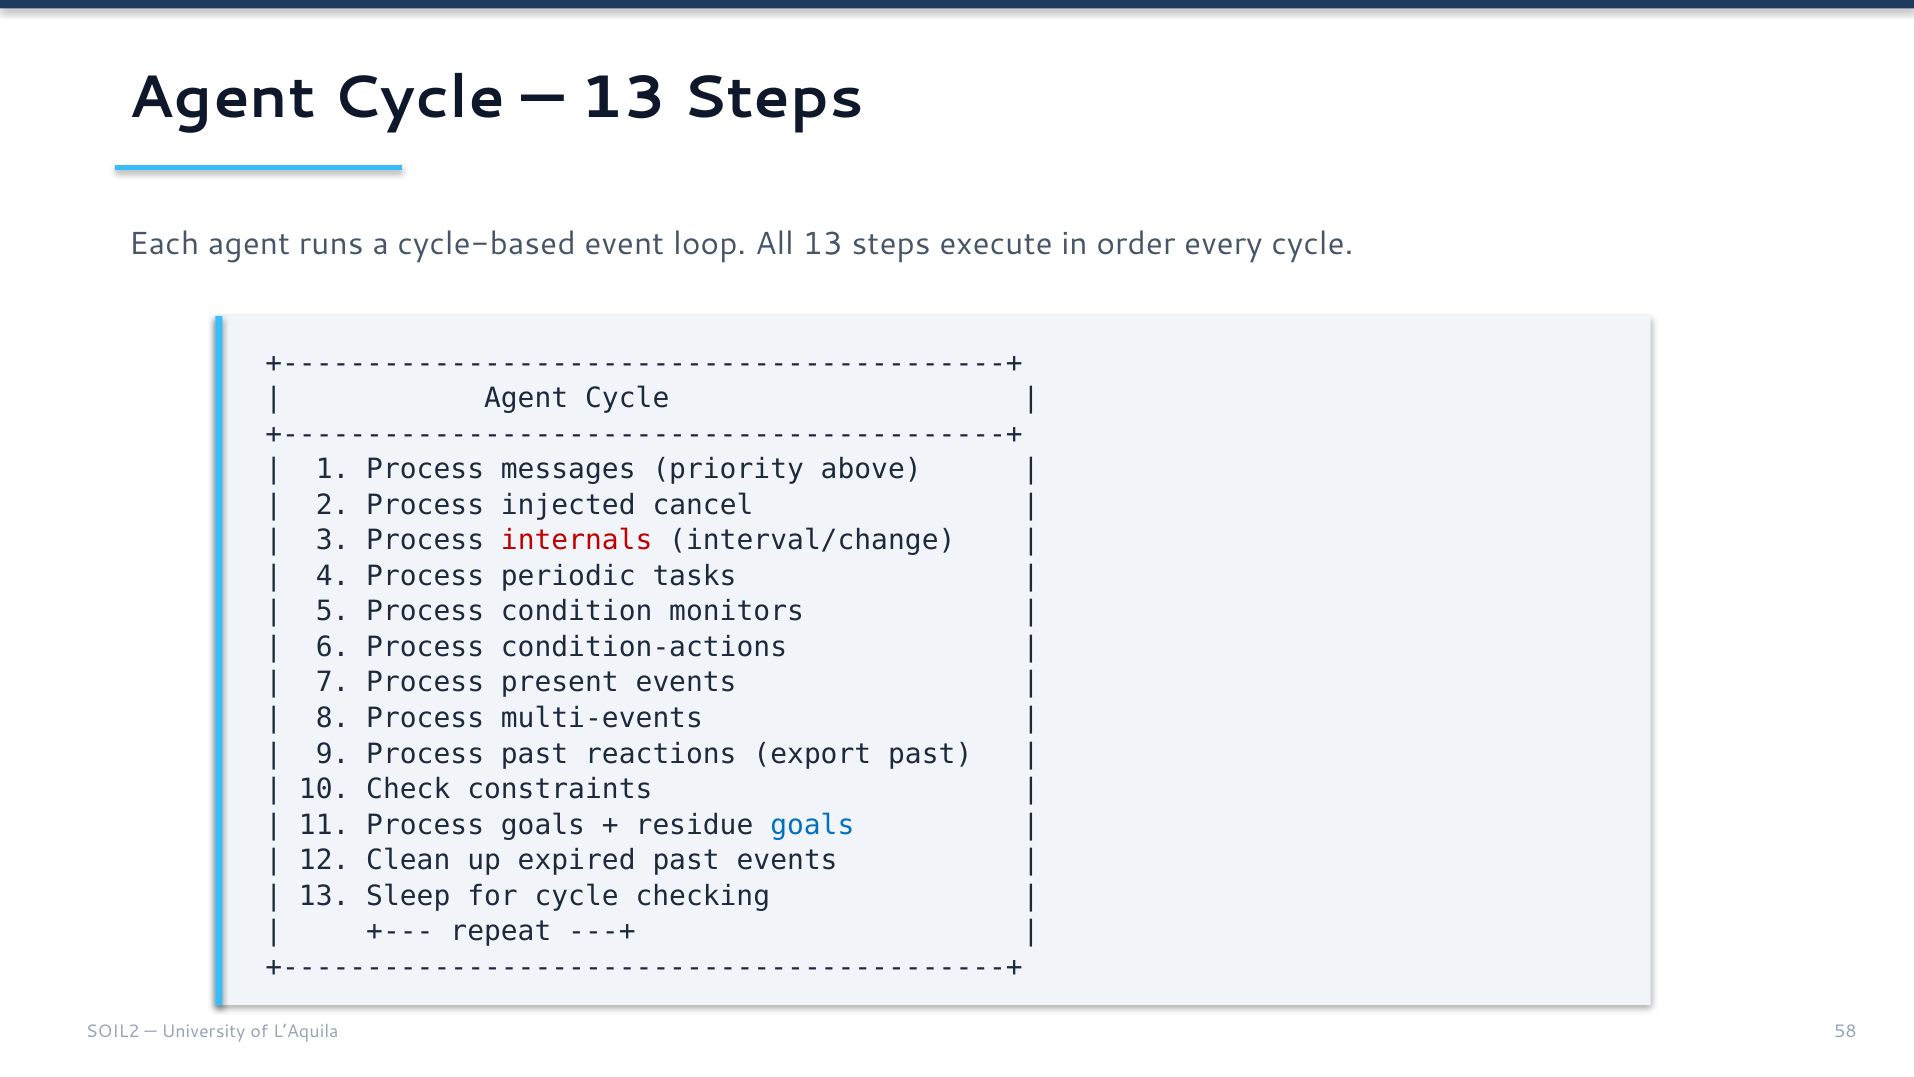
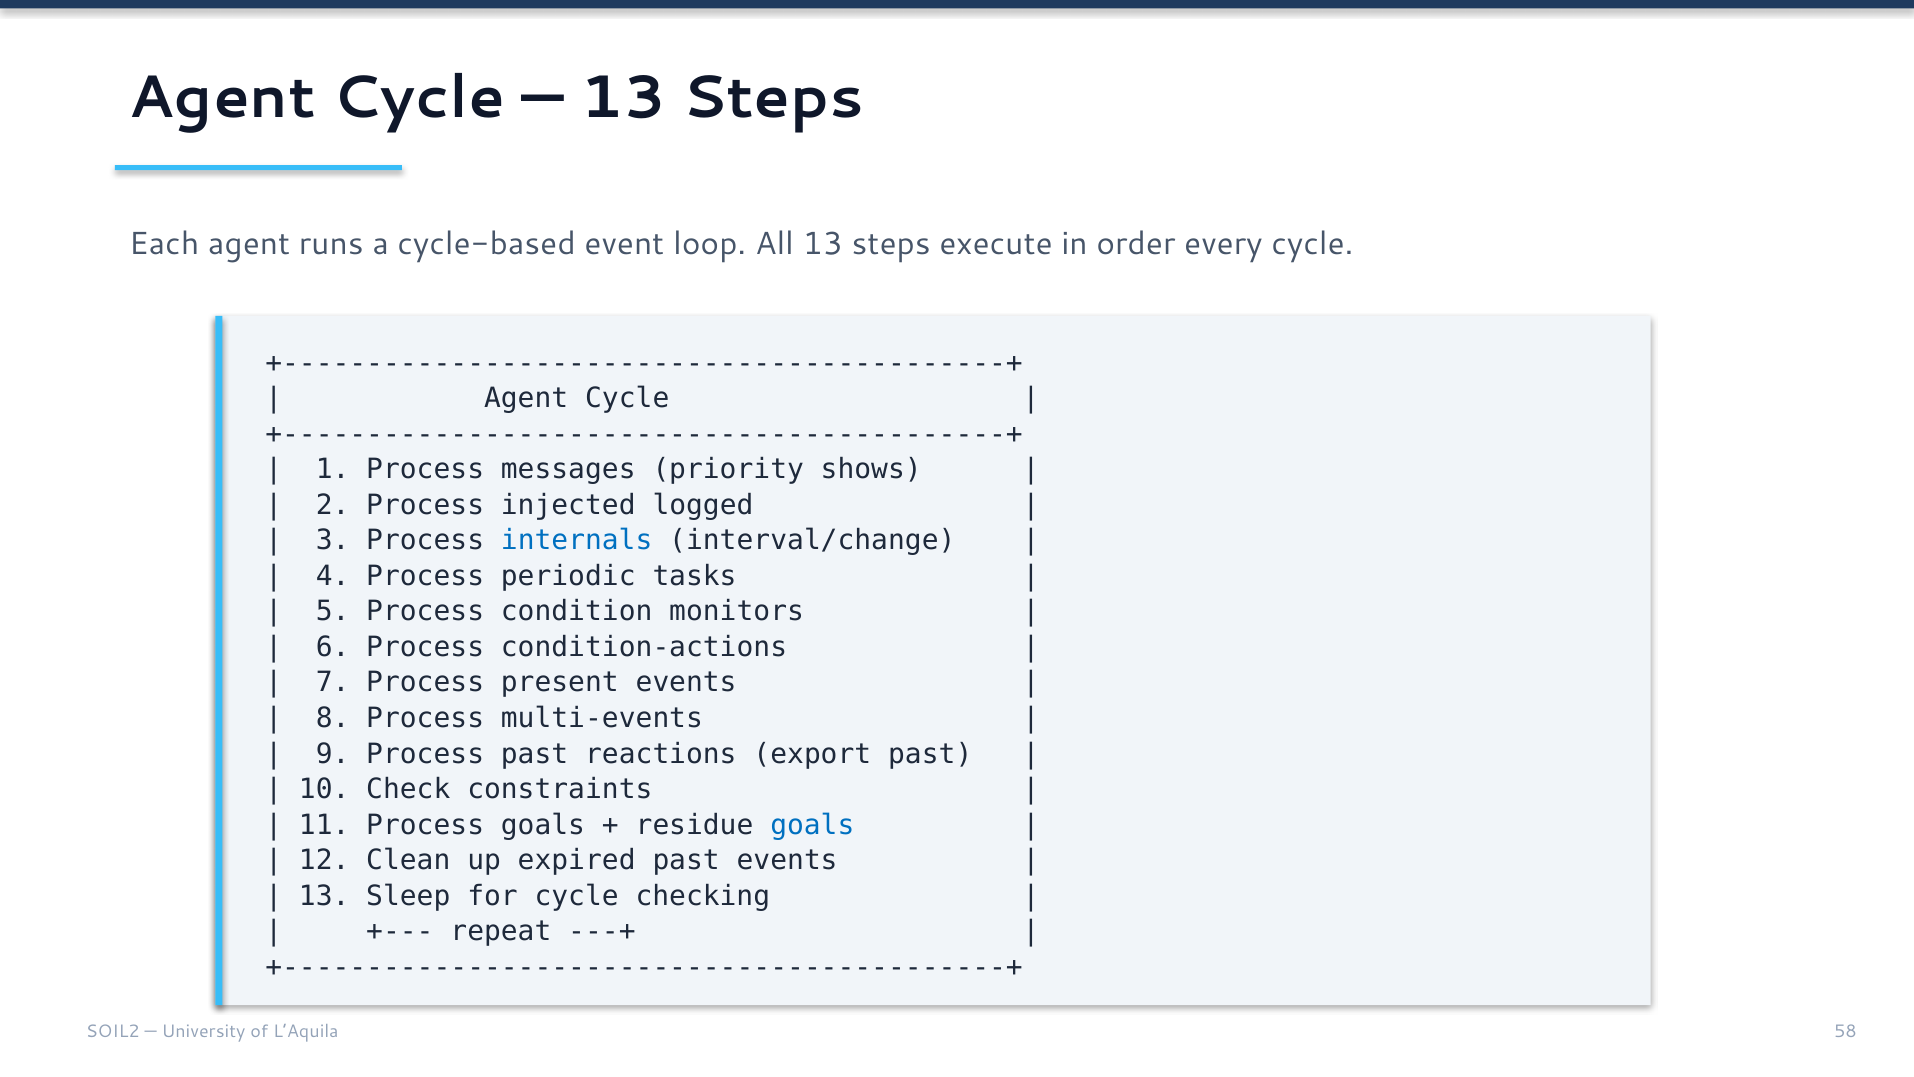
above: above -> shows (871, 470)
cancel: cancel -> logged (703, 505)
internals colour: red -> blue (577, 541)
